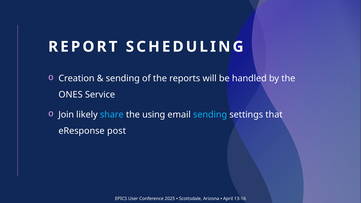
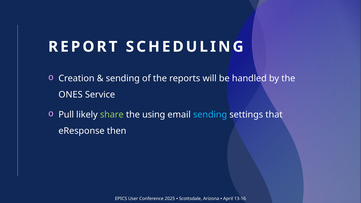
Join: Join -> Pull (66, 115)
share colour: light blue -> light green (112, 115)
post: post -> then (117, 131)
